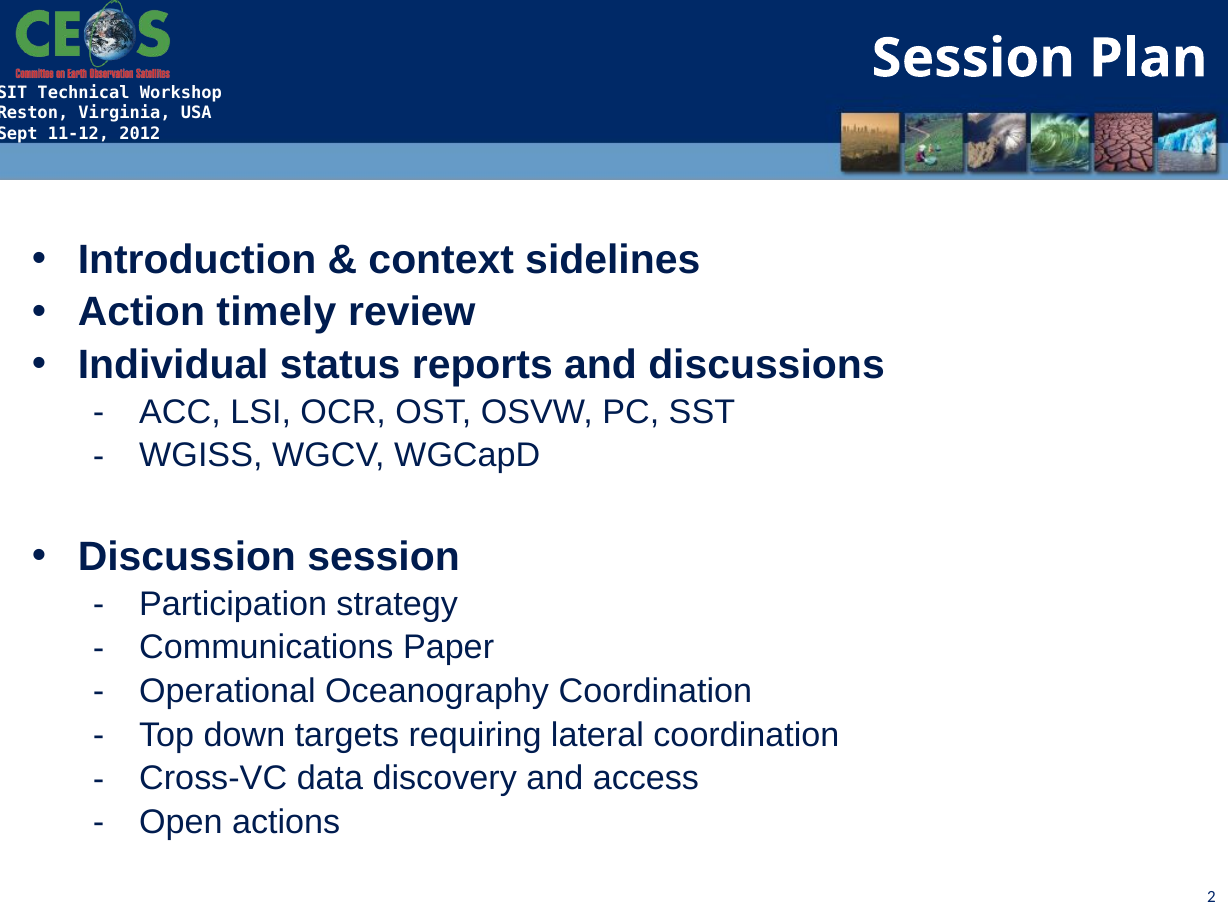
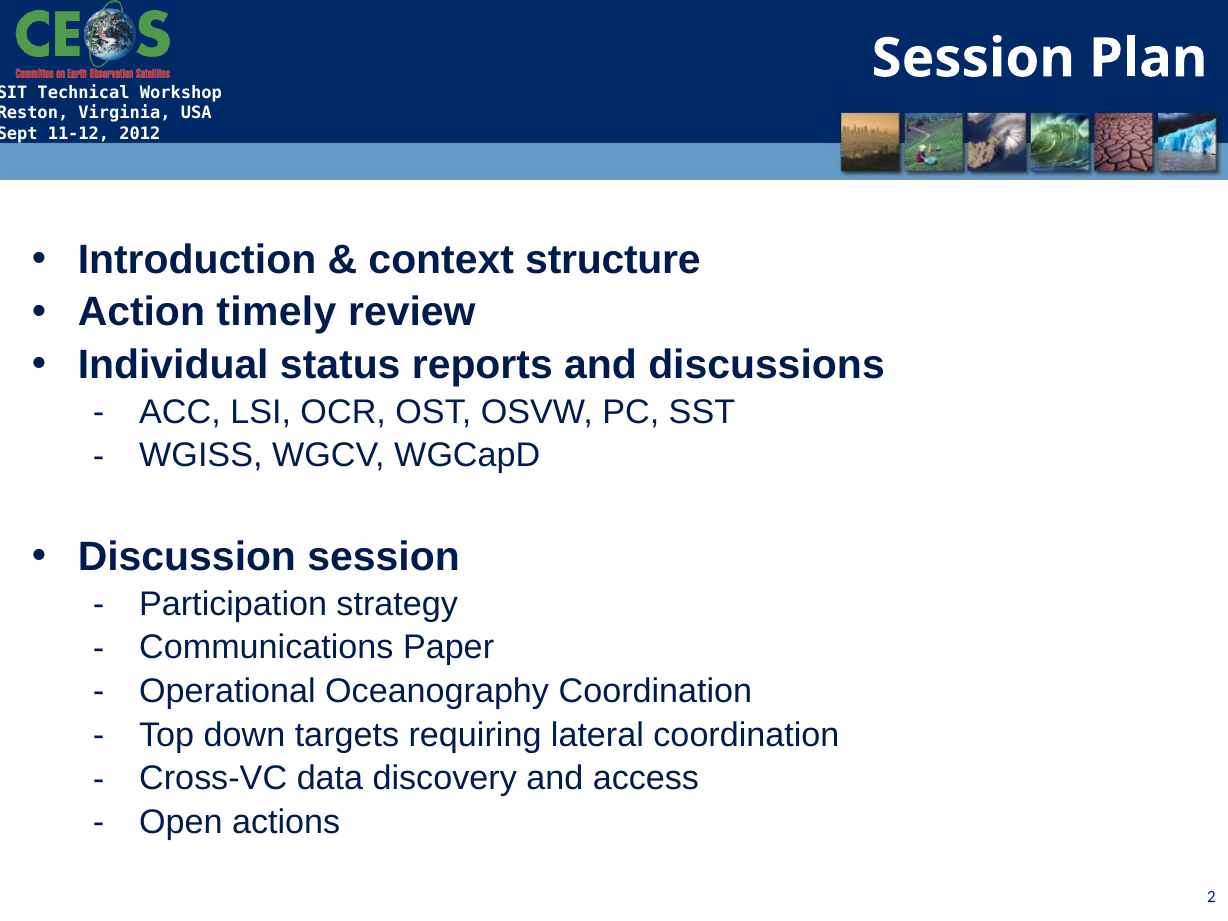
sidelines: sidelines -> structure (613, 260)
